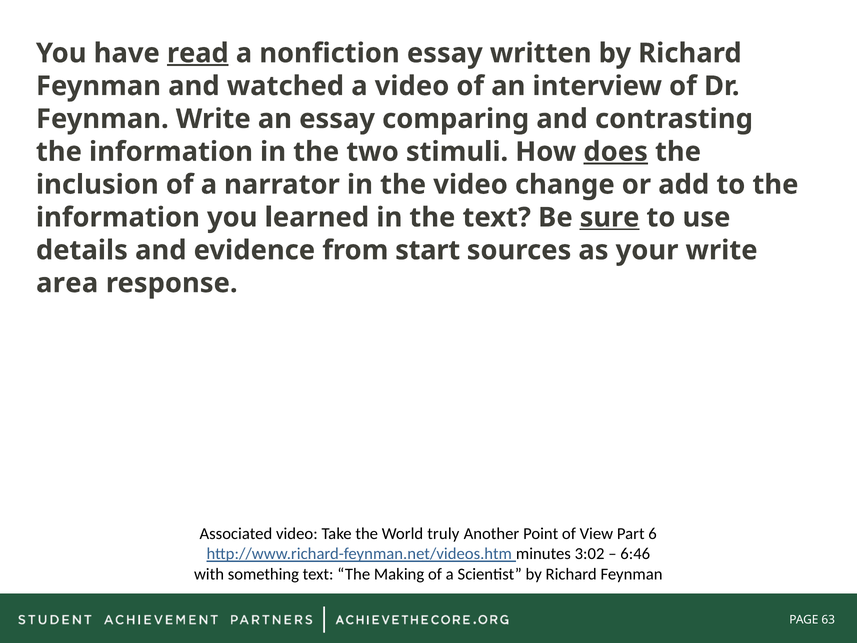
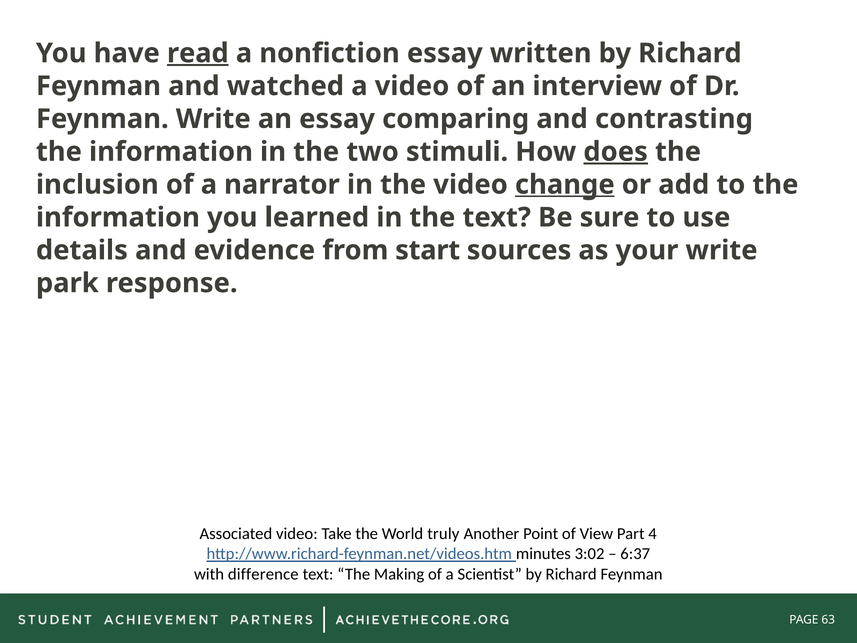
change underline: none -> present (565, 185)
sure underline: present -> none (610, 217)
area: area -> park (67, 283)
6: 6 -> 4 (653, 534)
6:46: 6:46 -> 6:37 (635, 554)
something: something -> difference (263, 574)
